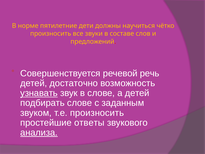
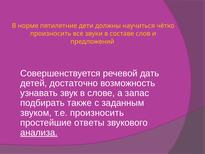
речь: речь -> дать (150, 73)
узнавать underline: present -> none (39, 93)
а детей: детей -> запас (137, 93)
подбирать слове: слове -> также (80, 103)
